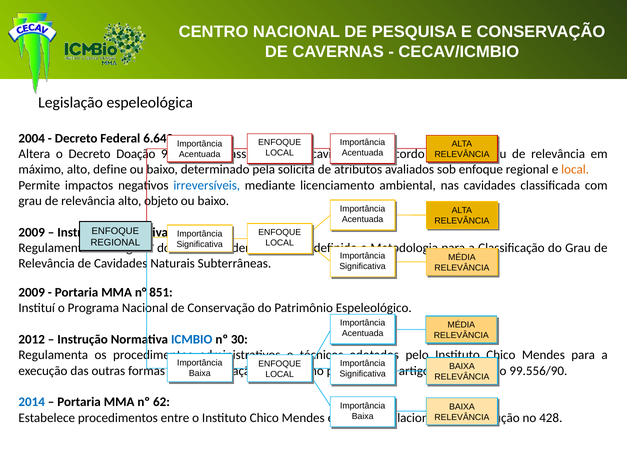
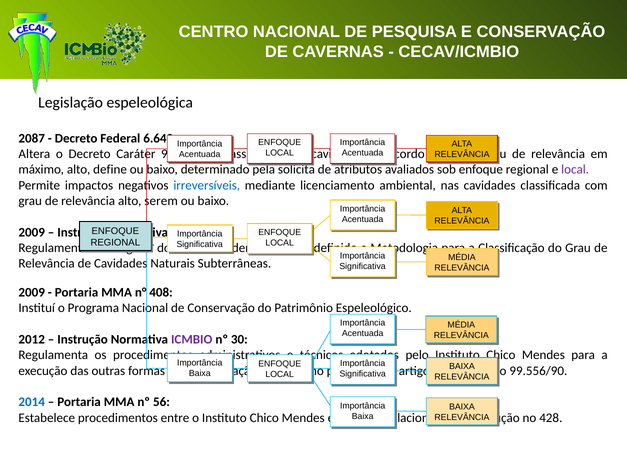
2004: 2004 -> 2087 (32, 138)
Doação: Doação -> Caráter (136, 154)
local colour: orange -> purple (575, 170)
objeto: objeto -> serem (161, 201)
851: 851 -> 408 (161, 293)
ICMBIO colour: blue -> purple (192, 340)
62: 62 -> 56 (161, 402)
